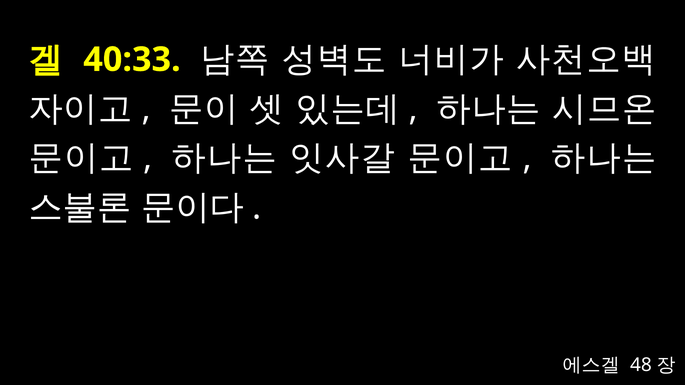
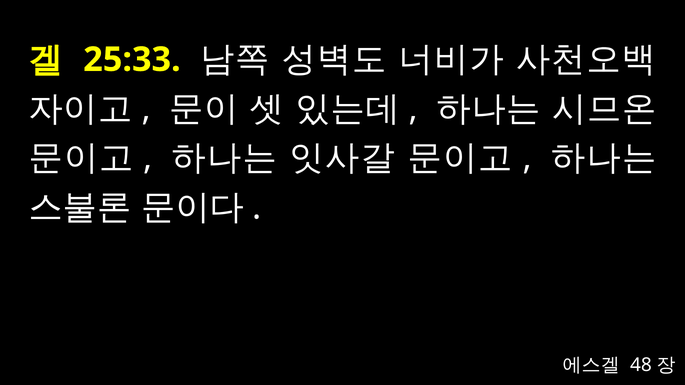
40:33: 40:33 -> 25:33 (132, 60)
